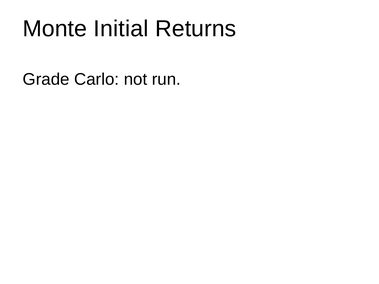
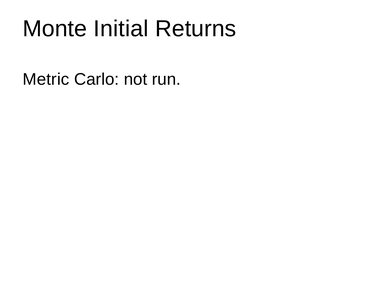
Grade: Grade -> Metric (46, 79)
